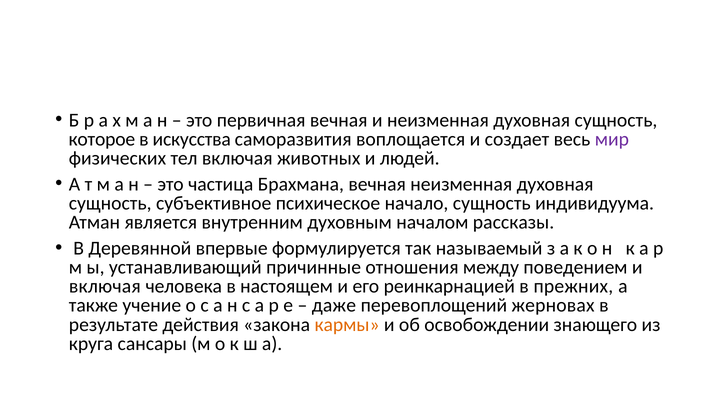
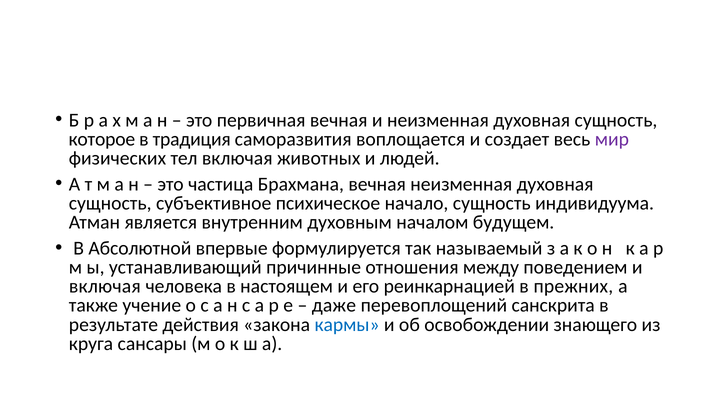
искусства: искусства -> традиция (192, 139)
рассказы: рассказы -> будущем (514, 222)
Деревянной: Деревянной -> Абсолютной (140, 248)
жерновах: жерновах -> санскрита (553, 305)
кармы colour: orange -> blue (347, 324)
